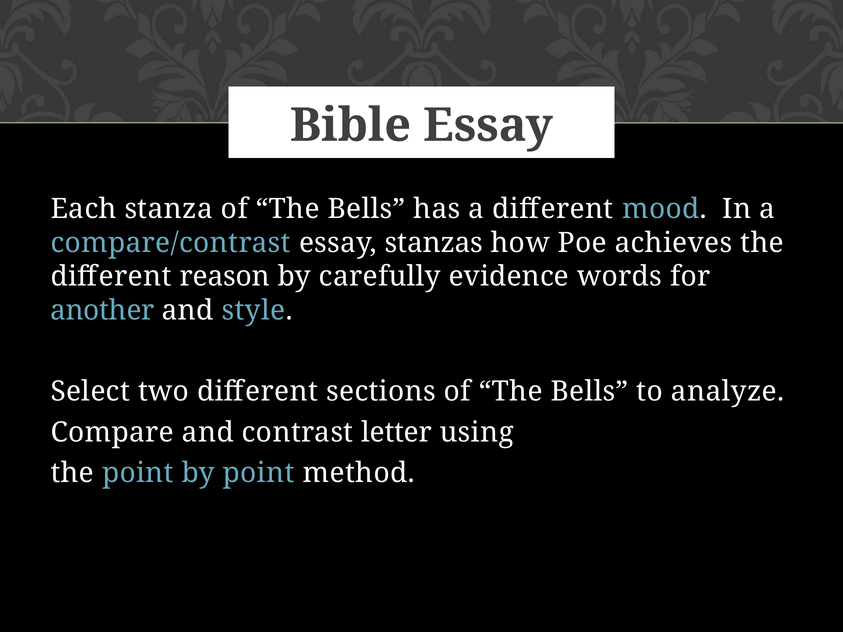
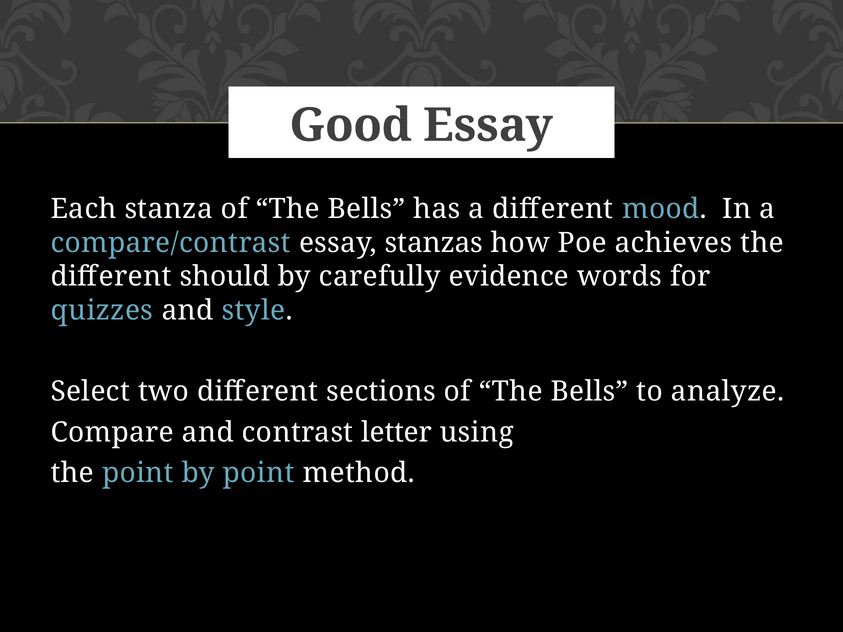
Bible: Bible -> Good (351, 125)
reason: reason -> should (225, 277)
another: another -> quizzes (102, 310)
